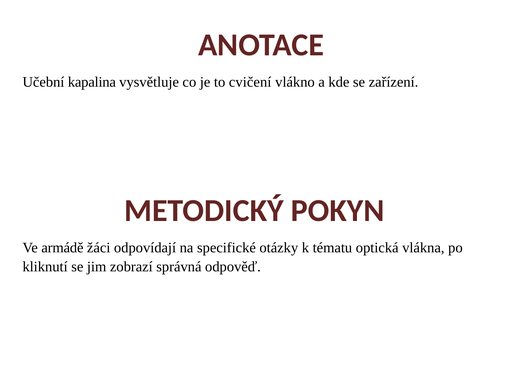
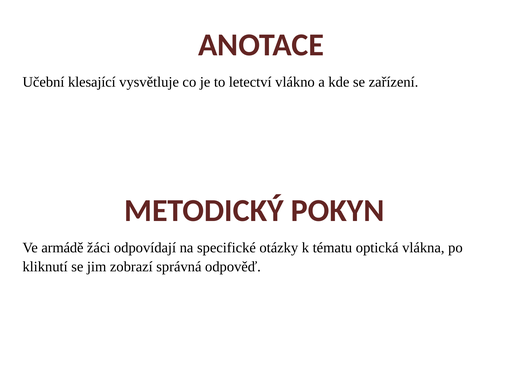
kapalina: kapalina -> klesající (92, 82)
cvičení: cvičení -> letectví (250, 82)
